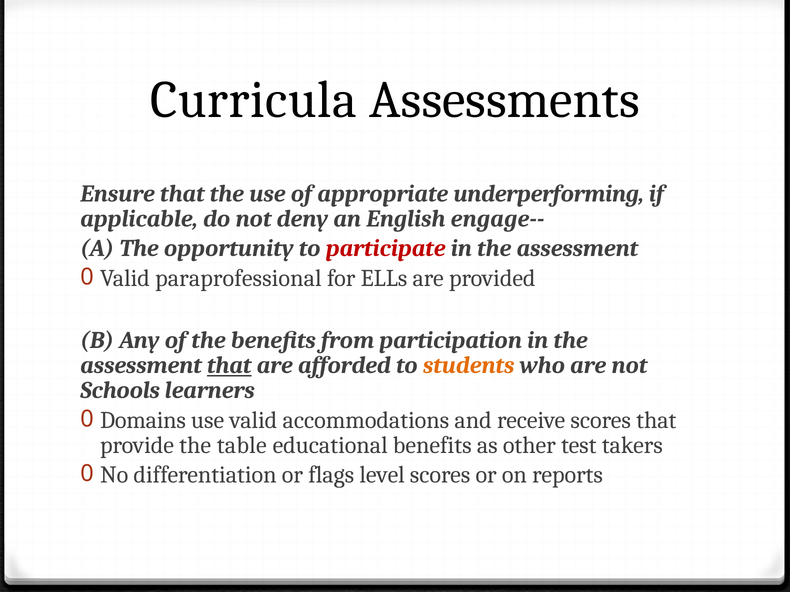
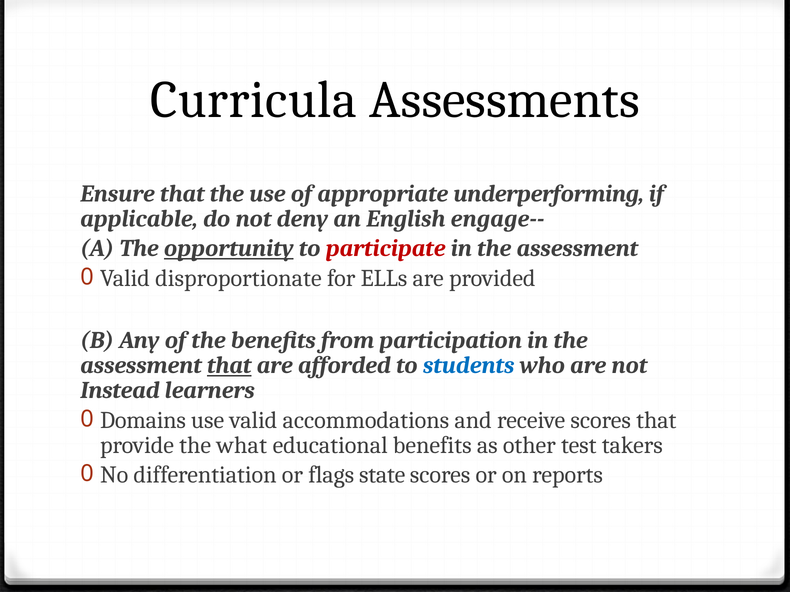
opportunity underline: none -> present (229, 249)
paraprofessional: paraprofessional -> disproportionate (238, 278)
students colour: orange -> blue (469, 366)
Schools: Schools -> Instead (120, 391)
table: table -> what (242, 446)
level: level -> state (382, 475)
